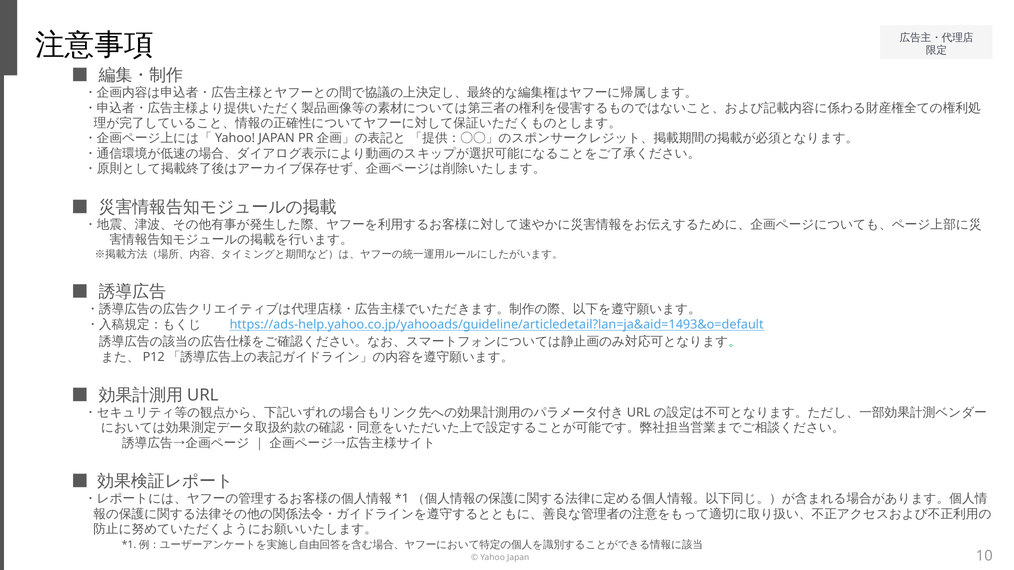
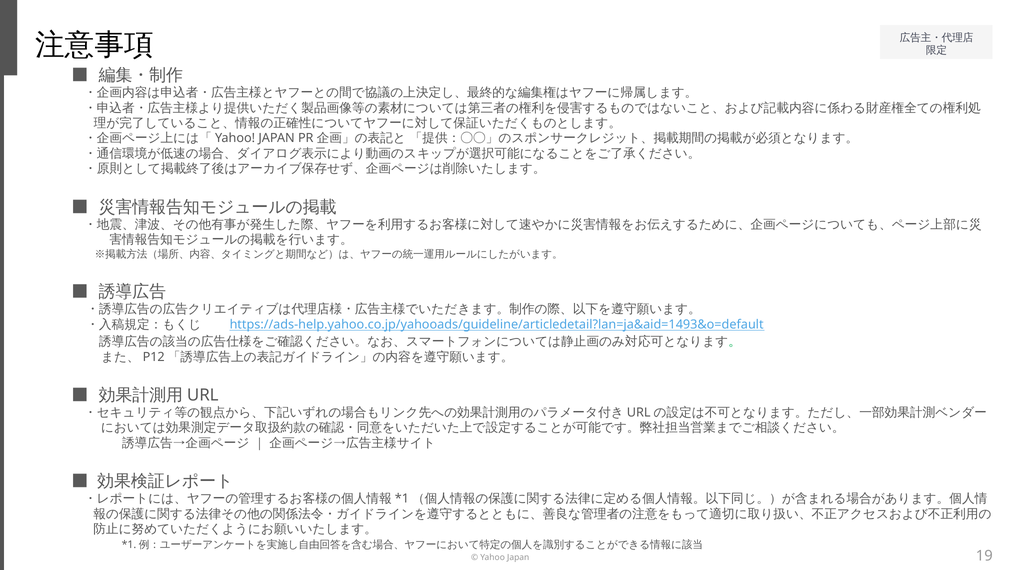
10: 10 -> 19 (984, 556)
